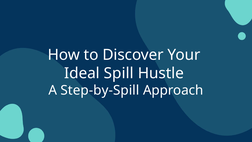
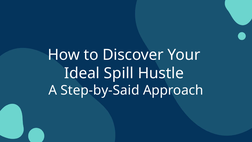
Step-by-Spill: Step-by-Spill -> Step-by-Said (100, 90)
